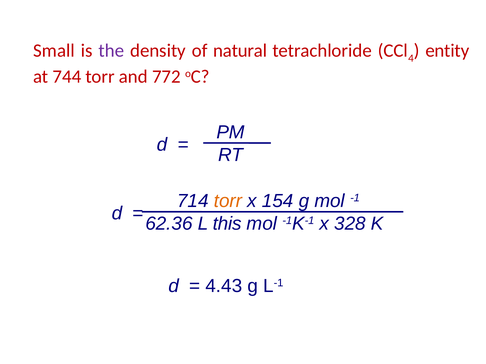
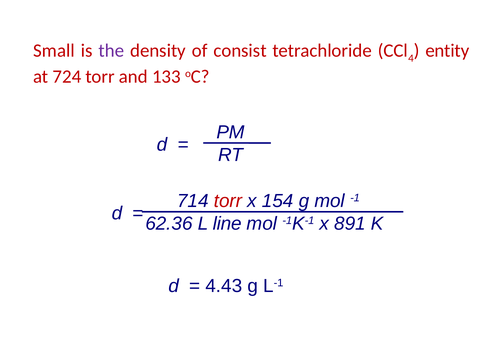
natural: natural -> consist (240, 51)
744: 744 -> 724 (67, 77)
772: 772 -> 133 (166, 77)
torr colour: orange -> red (228, 201)
this: this -> line (227, 224)
328: 328 -> 891 (350, 224)
